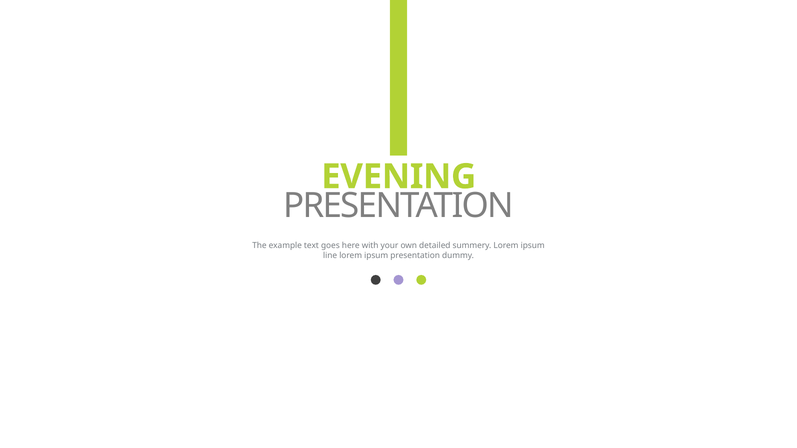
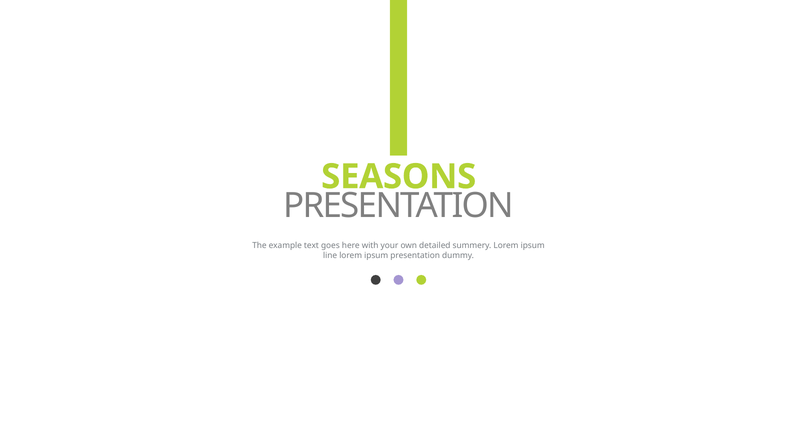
EVENING: EVENING -> SEASONS (399, 177)
